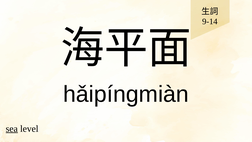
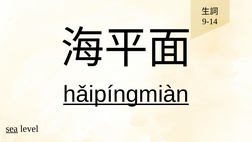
hǎipíngmiàn underline: none -> present (126, 94)
